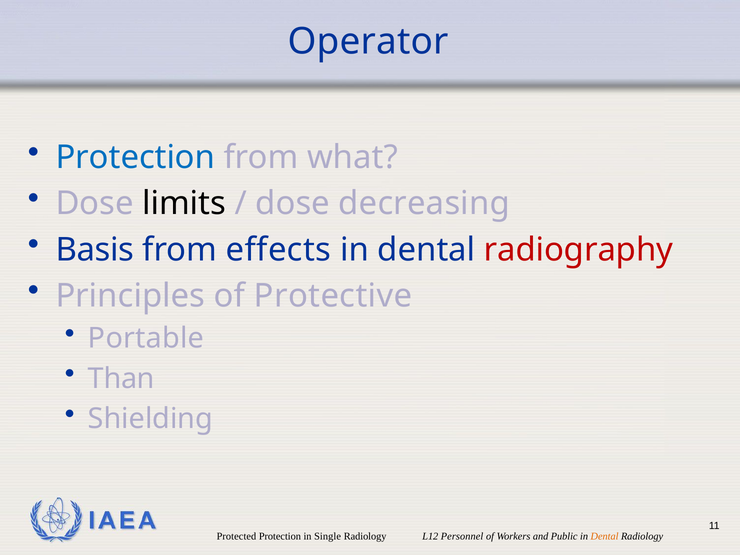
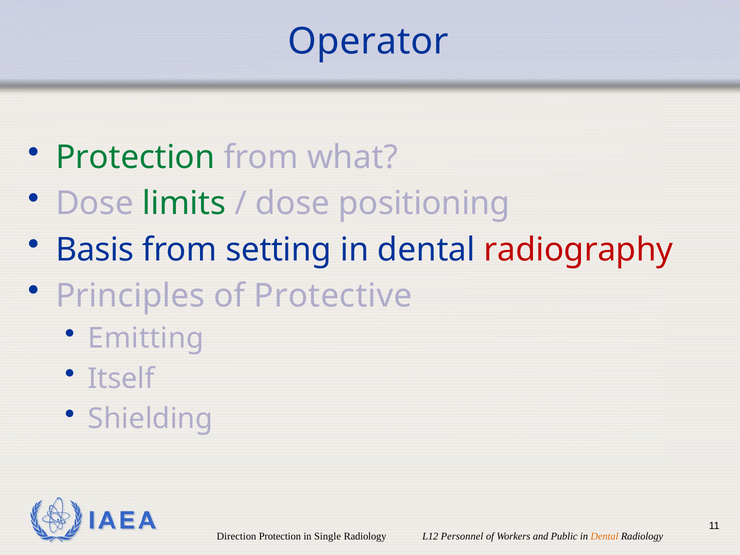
Protection colour: blue -> green (135, 158)
limits colour: black -> green (184, 204)
decreasing: decreasing -> positioning (424, 204)
effects: effects -> setting (279, 250)
Portable: Portable -> Emitting (146, 338)
Than: Than -> Itself (121, 379)
Protected: Protected -> Direction (236, 536)
